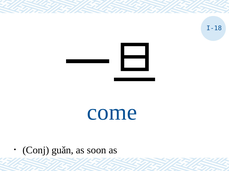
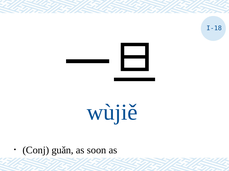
come: come -> wùjiě (112, 113)
